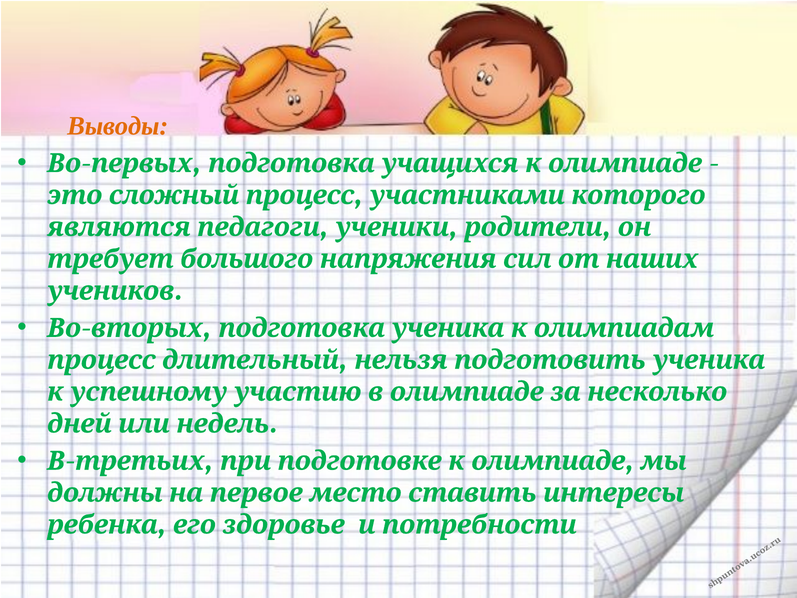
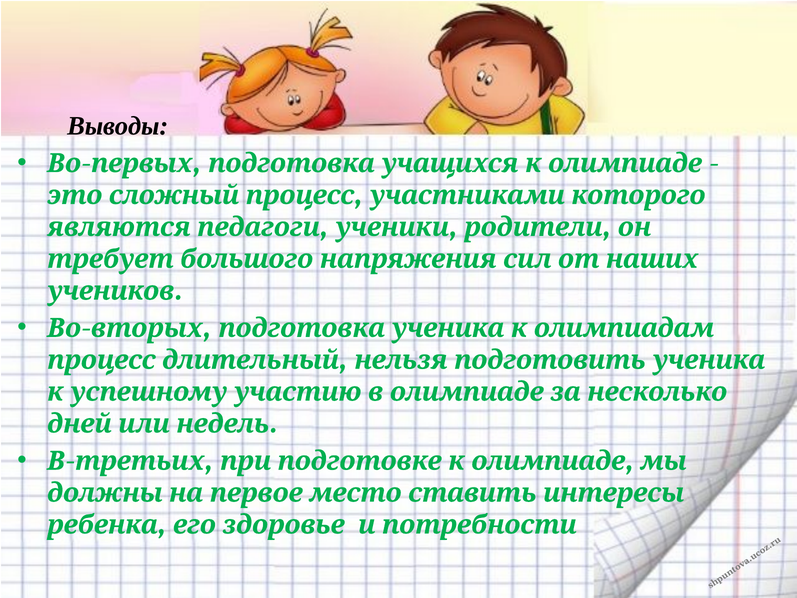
Выводы colour: orange -> black (118, 126)
